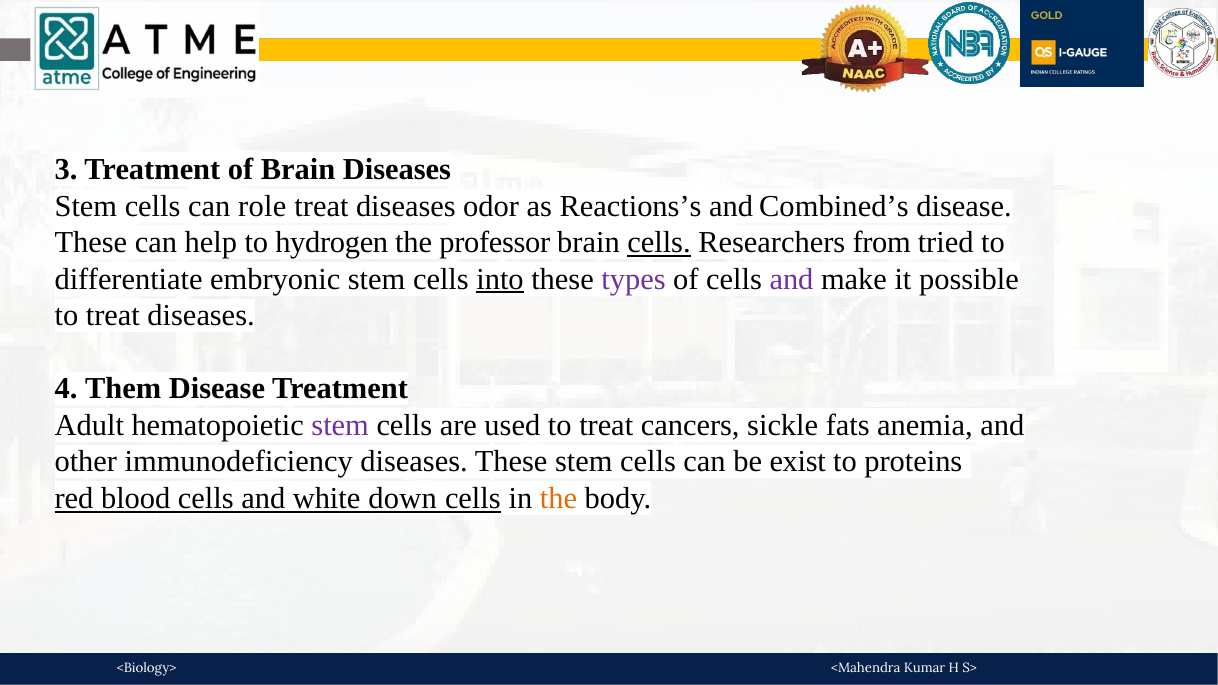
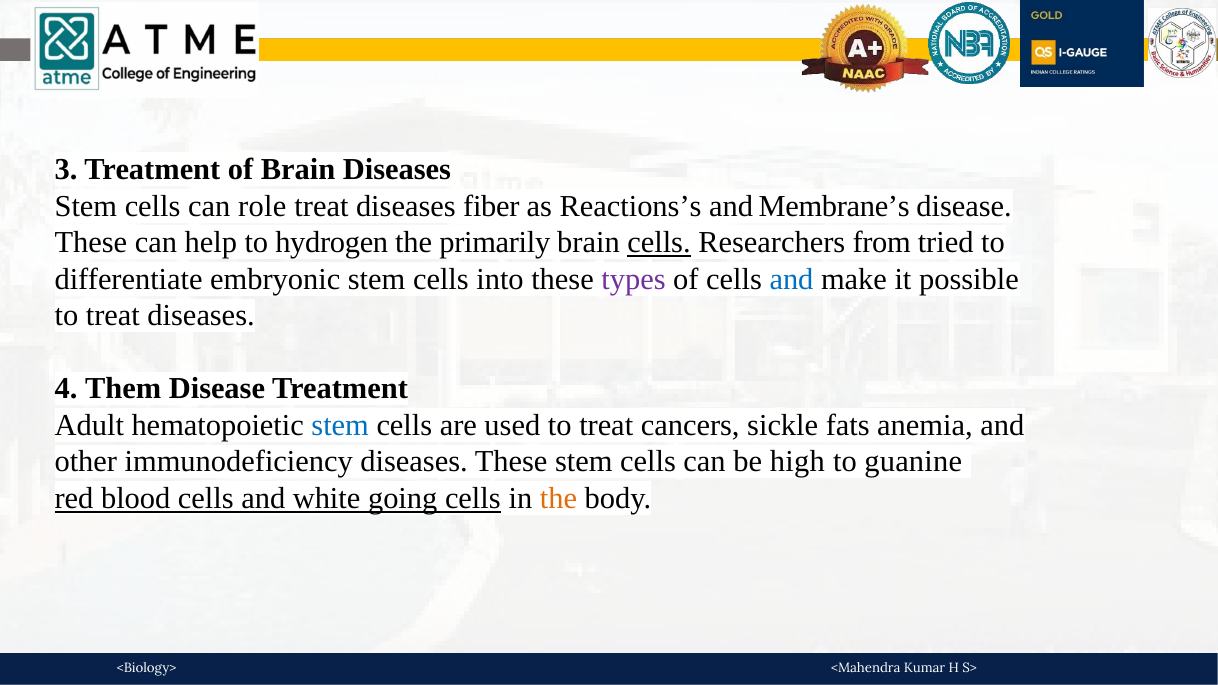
odor: odor -> fiber (491, 206)
Combined’s: Combined’s -> Membrane’s (834, 206)
professor: professor -> primarily (495, 243)
into underline: present -> none (500, 279)
and colour: purple -> blue (791, 279)
stem colour: purple -> blue (340, 425)
exist: exist -> high (797, 462)
proteins: proteins -> guanine (913, 462)
down: down -> going (403, 498)
